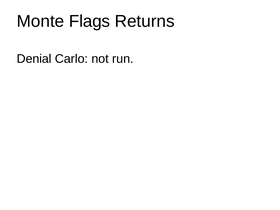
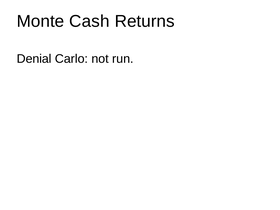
Flags: Flags -> Cash (89, 21)
